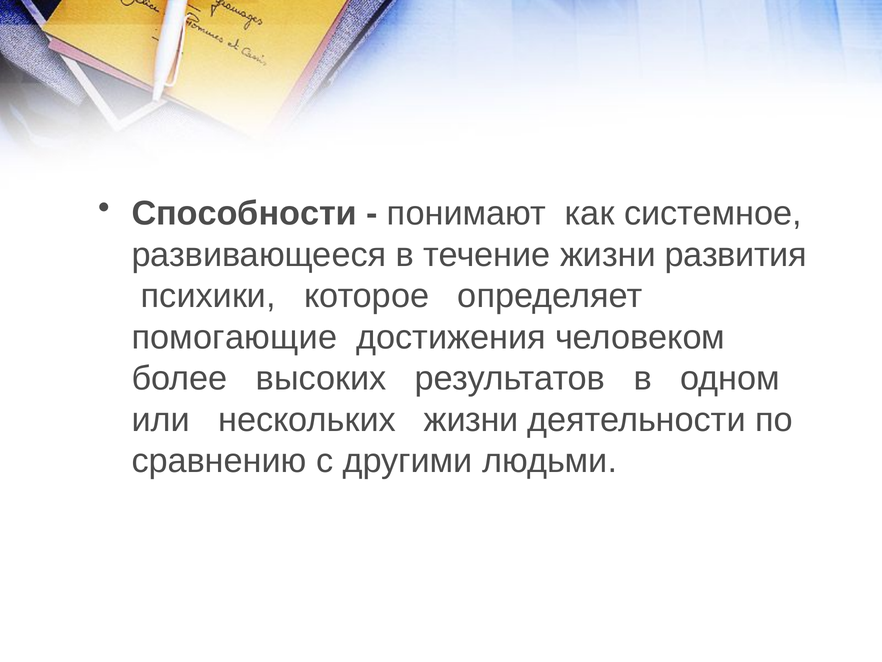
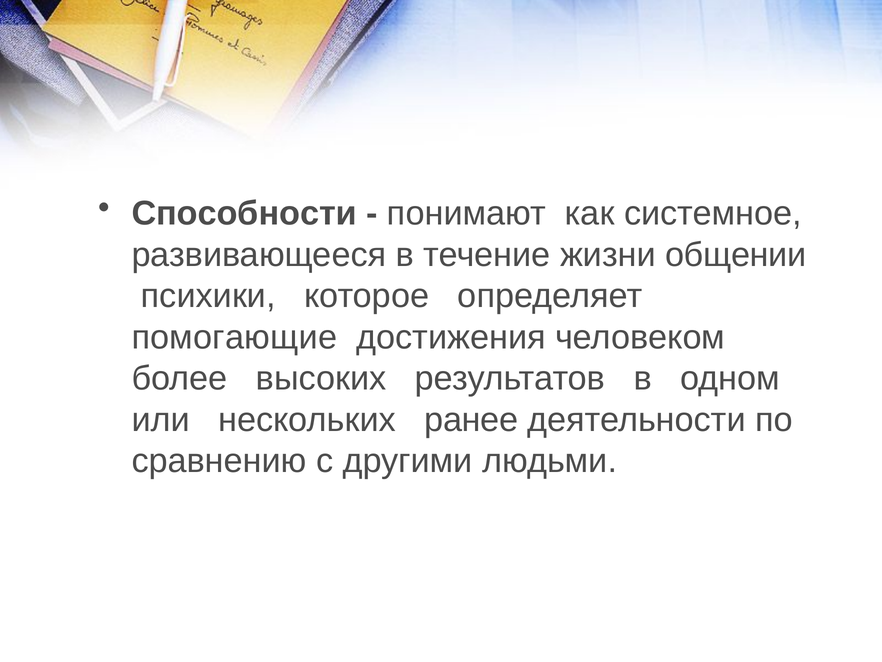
развития: развития -> общении (736, 255)
нескольких жизни: жизни -> ранее (471, 419)
